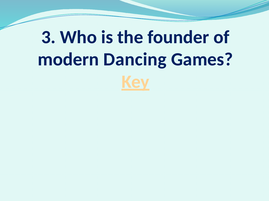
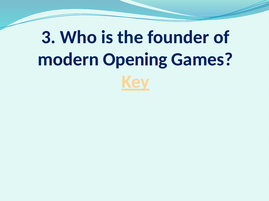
Dancing: Dancing -> Opening (135, 60)
